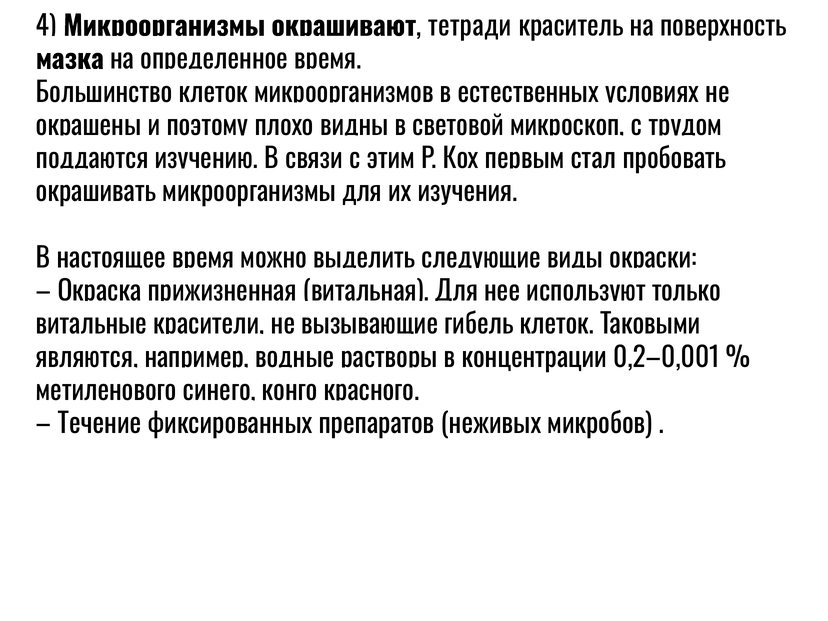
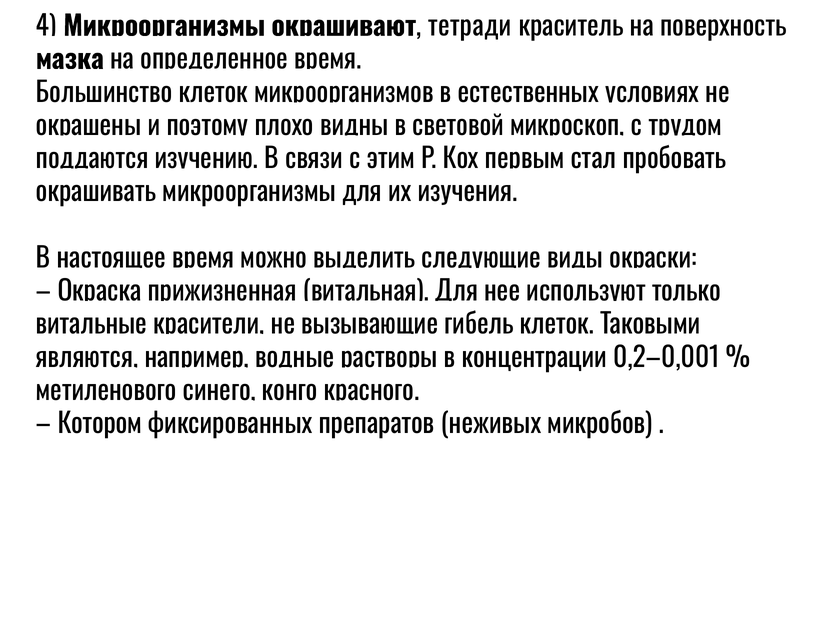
Течение: Течение -> Котором (100, 424)
